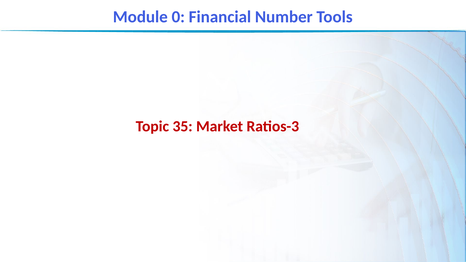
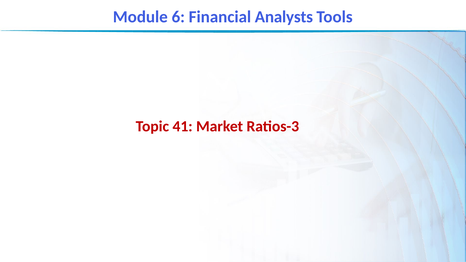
0: 0 -> 6 (178, 17)
Number: Number -> Analysts (284, 17)
35: 35 -> 41 (183, 126)
